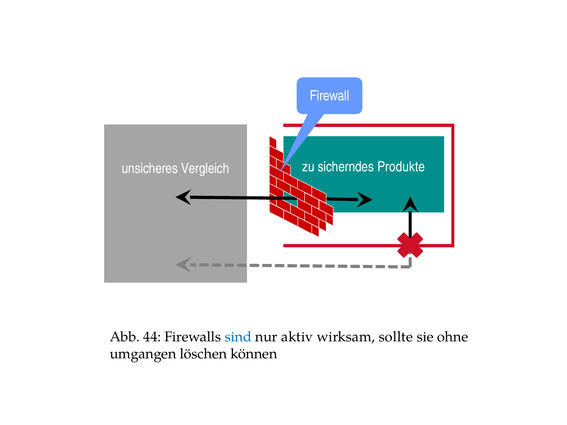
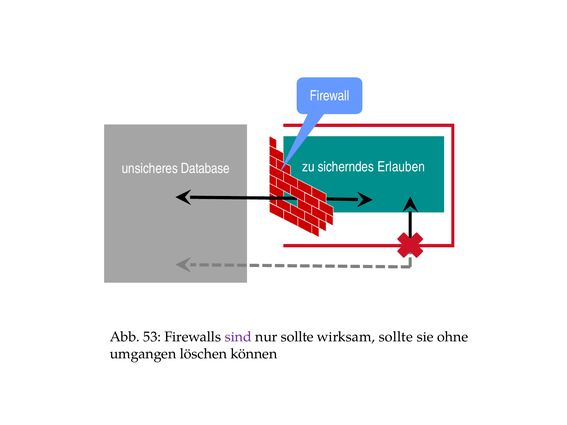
Produkte: Produkte -> Erlauben (401, 167)
Vergleich: Vergleich -> Database (205, 168)
44: 44 -> 53 (152, 337)
sind colour: blue -> purple (238, 337)
nur aktiv: aktiv -> sollte (297, 337)
